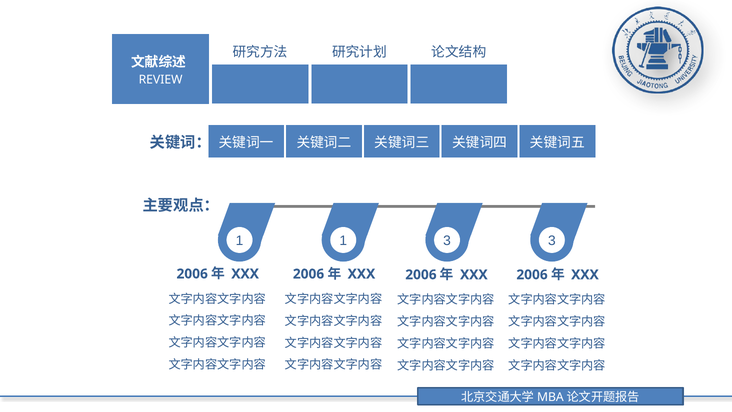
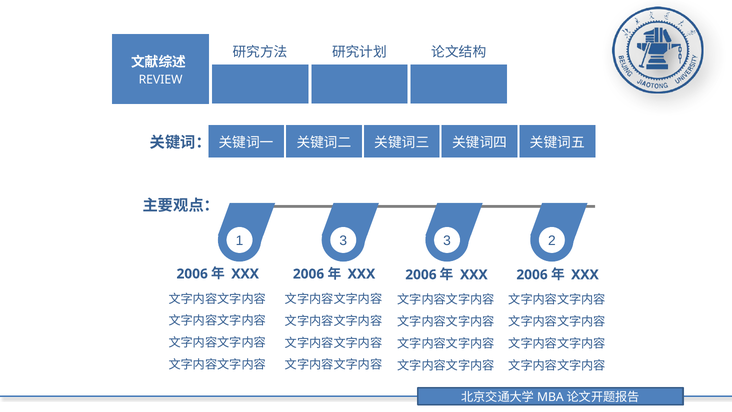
1 1: 1 -> 3 (343, 241)
3 3: 3 -> 2 (552, 241)
